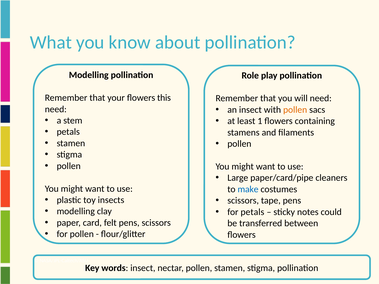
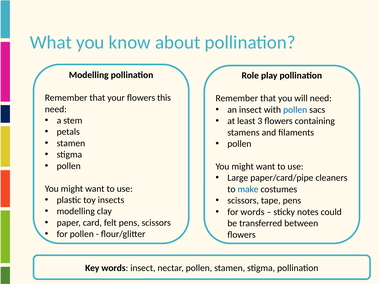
pollen colour: orange -> blue (295, 110)
1: 1 -> 3 (260, 121)
for petals: petals -> words (252, 212)
